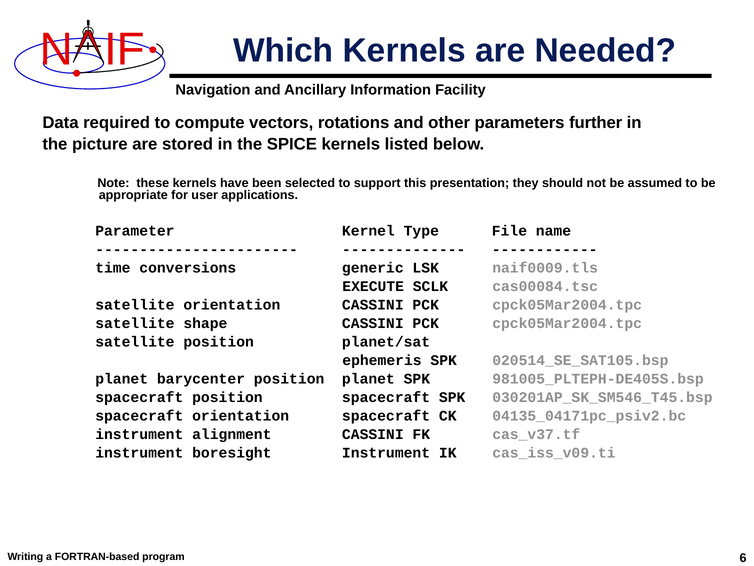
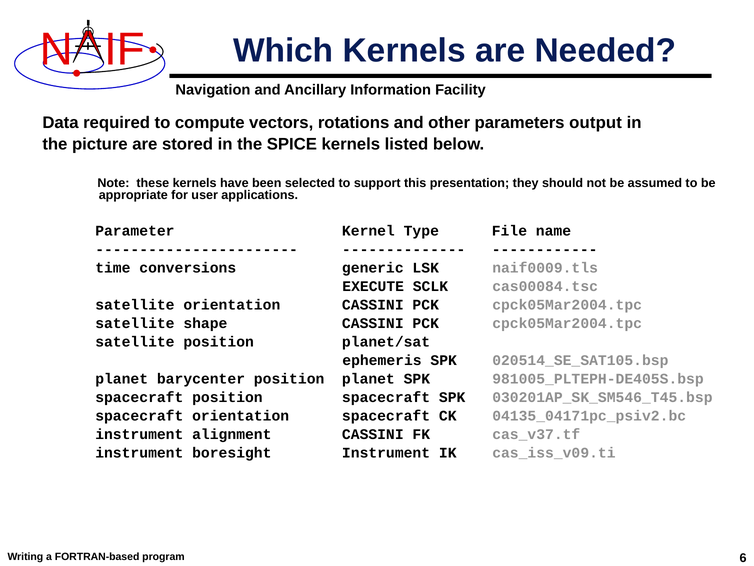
further: further -> output (596, 123)
